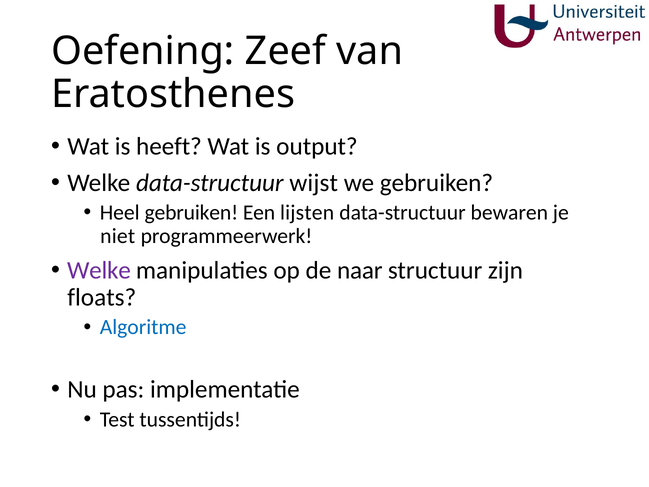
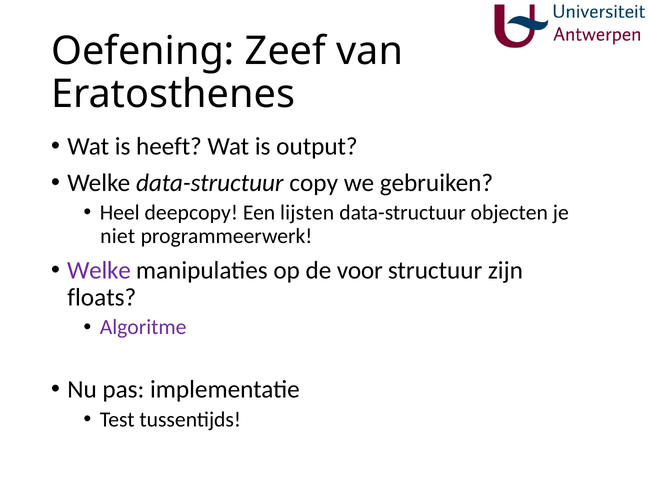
wijst: wijst -> copy (314, 183)
Heel gebruiken: gebruiken -> deepcopy (191, 212)
bewaren: bewaren -> objecten (509, 212)
naar: naar -> voor (360, 270)
Algoritme colour: blue -> purple (143, 327)
